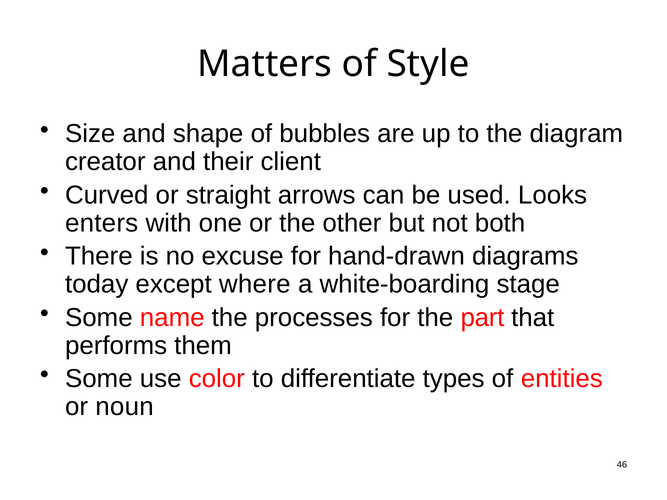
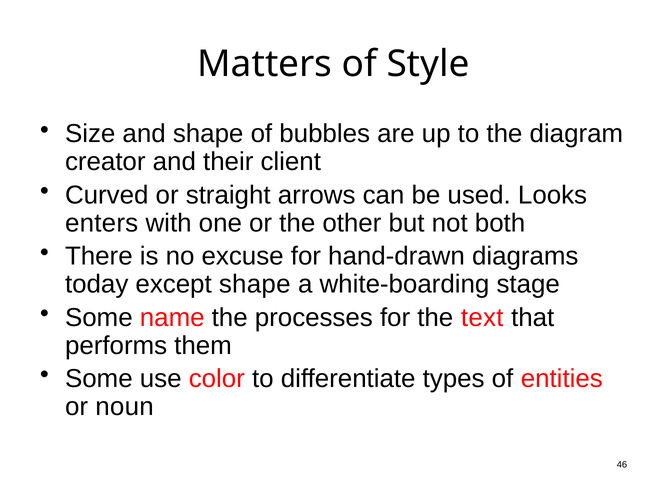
except where: where -> shape (255, 284)
part: part -> text (482, 318)
